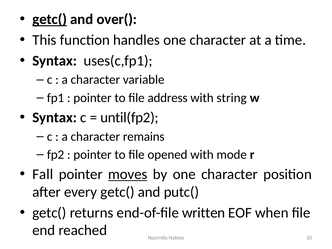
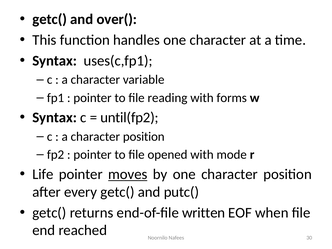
getc( underline: present -> none (50, 19)
address: address -> reading (167, 98)
string: string -> forms (232, 98)
a character remains: remains -> position (144, 137)
Fall: Fall -> Life (43, 174)
